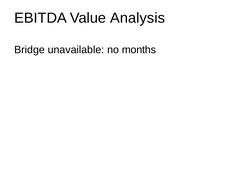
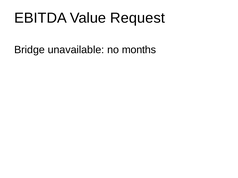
Analysis: Analysis -> Request (138, 18)
